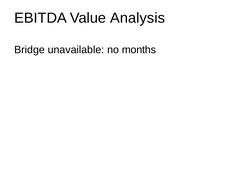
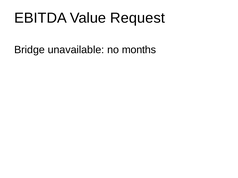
Analysis: Analysis -> Request (138, 18)
